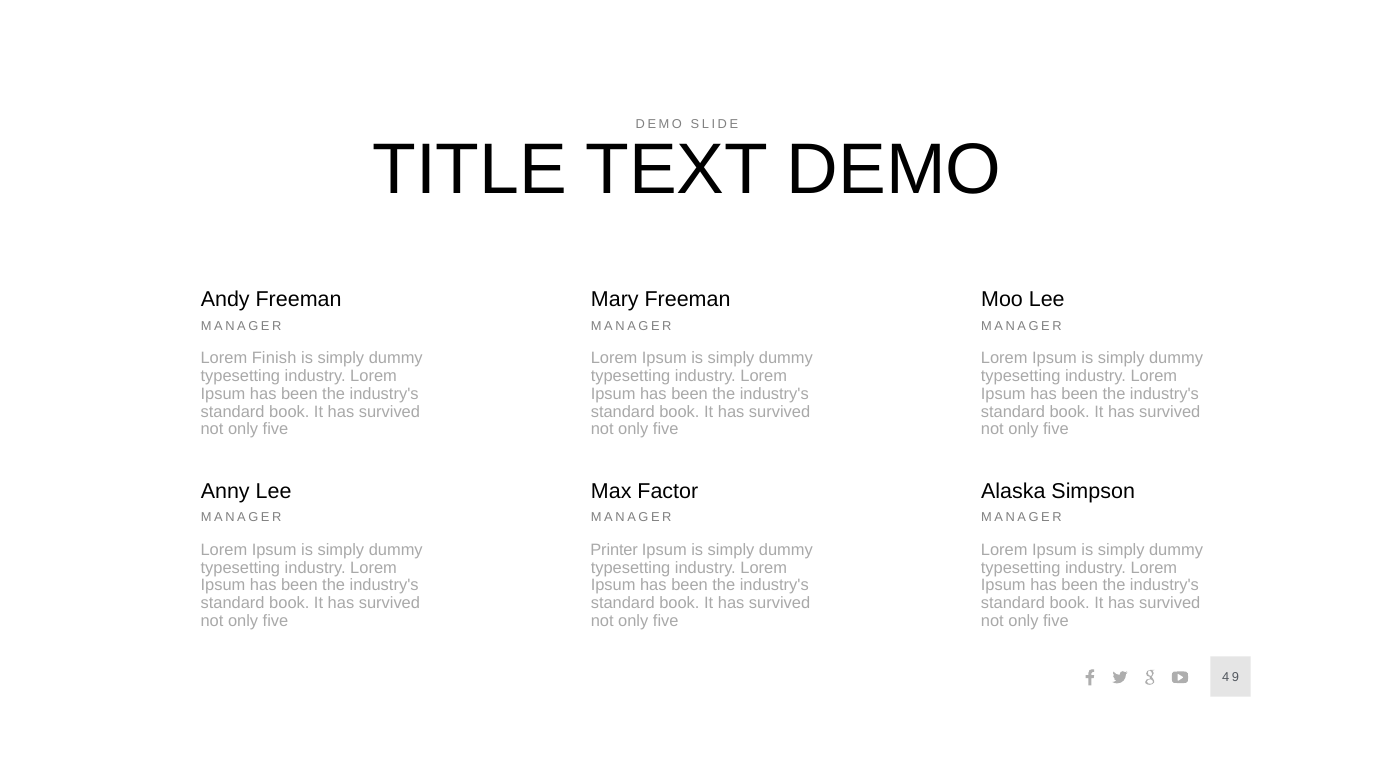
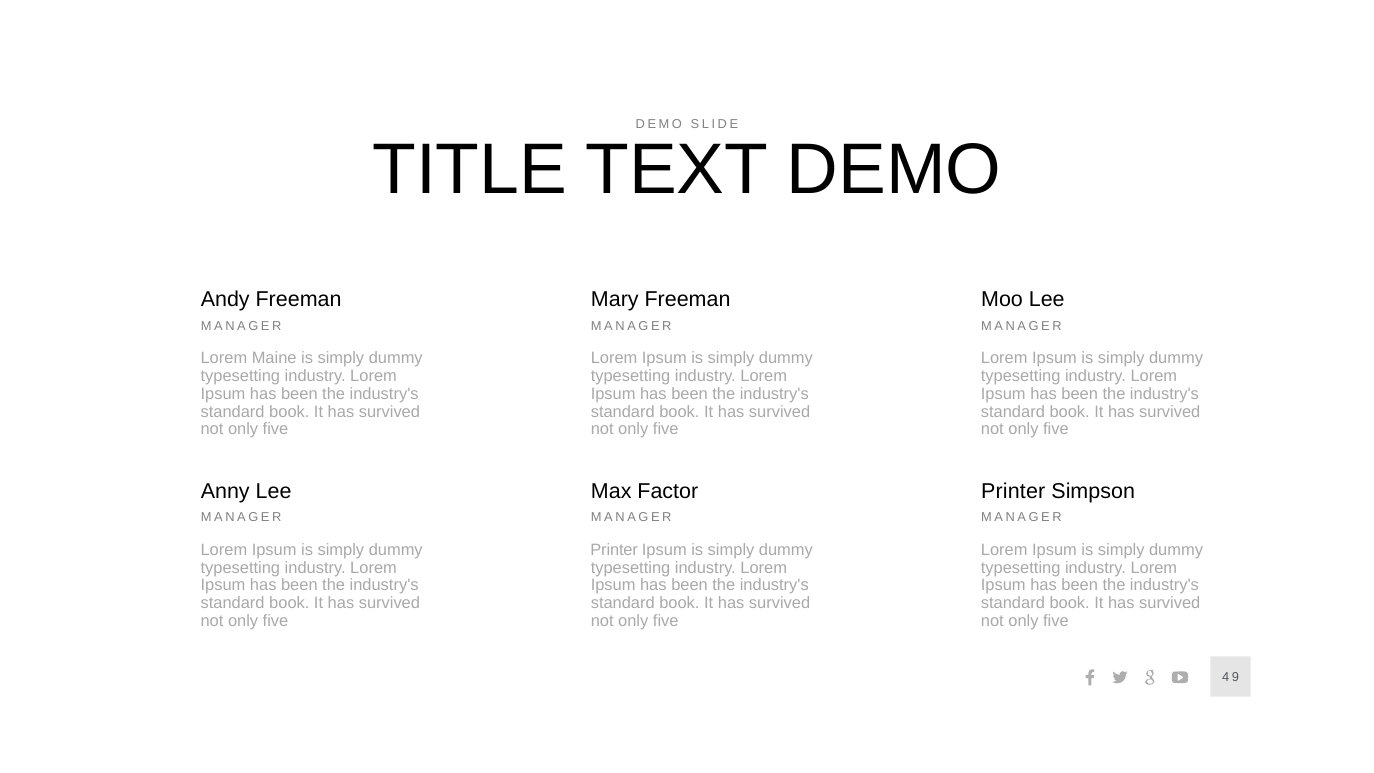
Finish: Finish -> Maine (274, 358)
Alaska: Alaska -> Printer (1013, 491)
